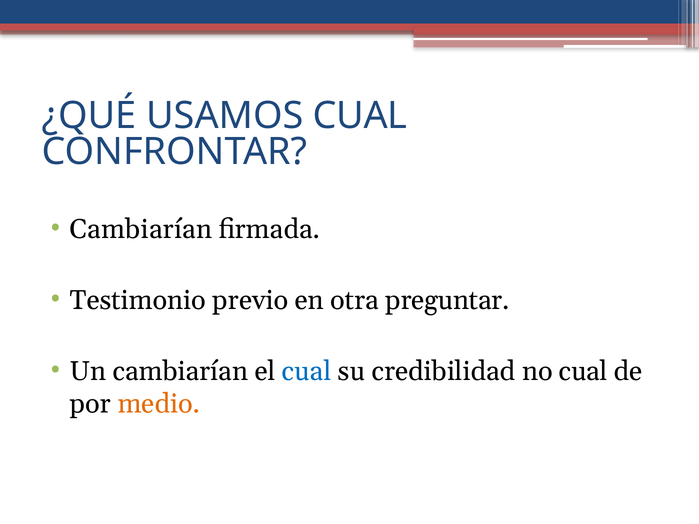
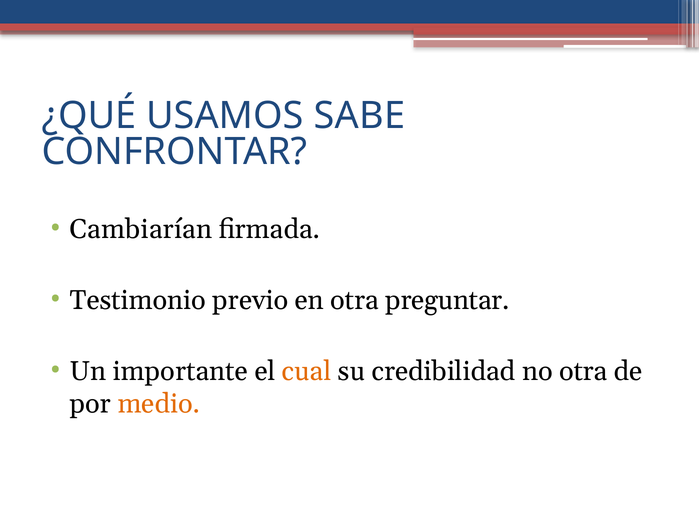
USAMOS CUAL: CUAL -> SABE (360, 116)
Un cambiarían: cambiarían -> importante (180, 371)
cual colour: blue -> orange (307, 371)
no cual: cual -> otra (583, 371)
